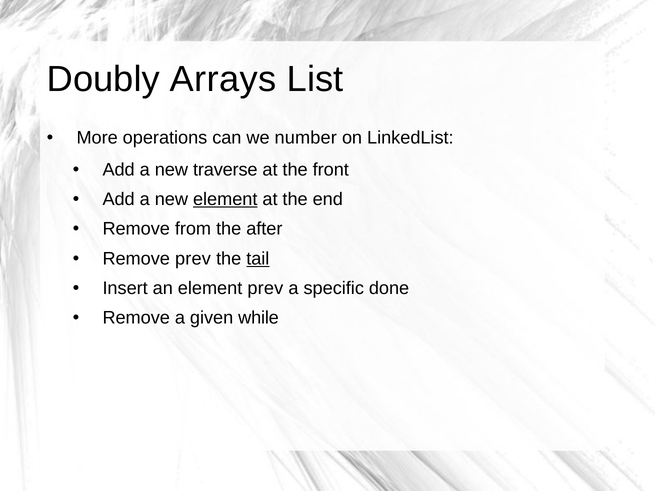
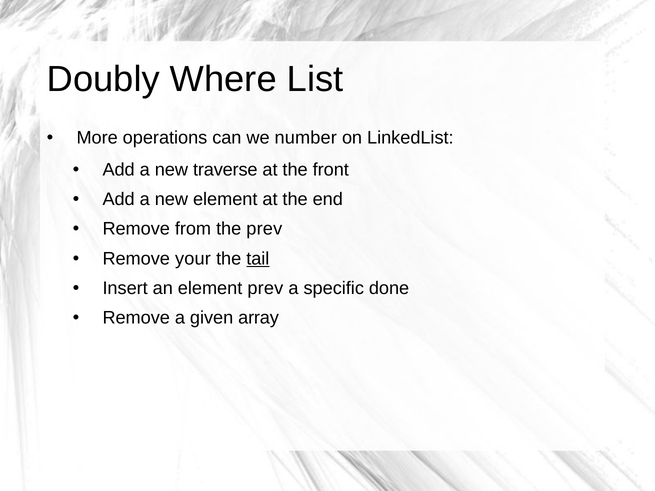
Arrays: Arrays -> Where (223, 79)
element underline: present -> none (225, 199)
the after: after -> prev (264, 229)
Remove prev: prev -> your (193, 259)
while: while -> array (259, 318)
